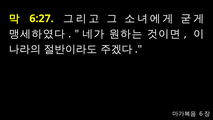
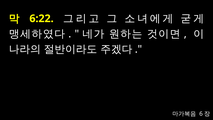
6:27: 6:27 -> 6:22 (42, 19)
